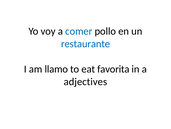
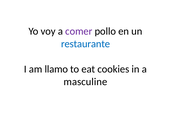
comer colour: blue -> purple (79, 31)
favorita: favorita -> cookies (113, 69)
adjectives: adjectives -> masculine (85, 81)
